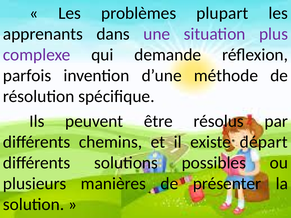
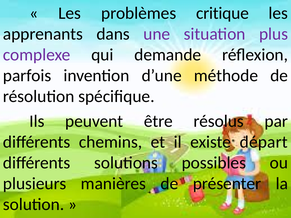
plupart: plupart -> critique (222, 13)
